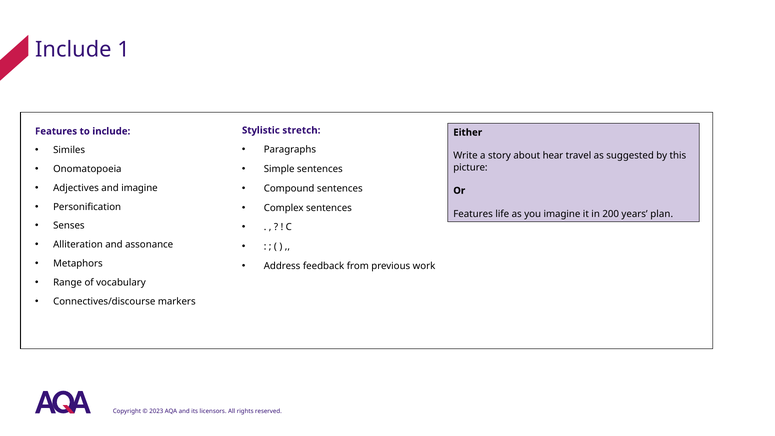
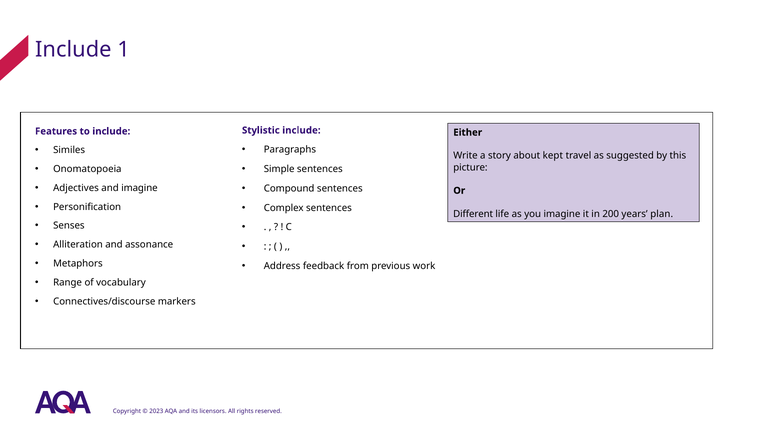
Stylistic stretch: stretch -> include (301, 130)
hear: hear -> kept (553, 156)
Features: Features -> Different (473, 214)
